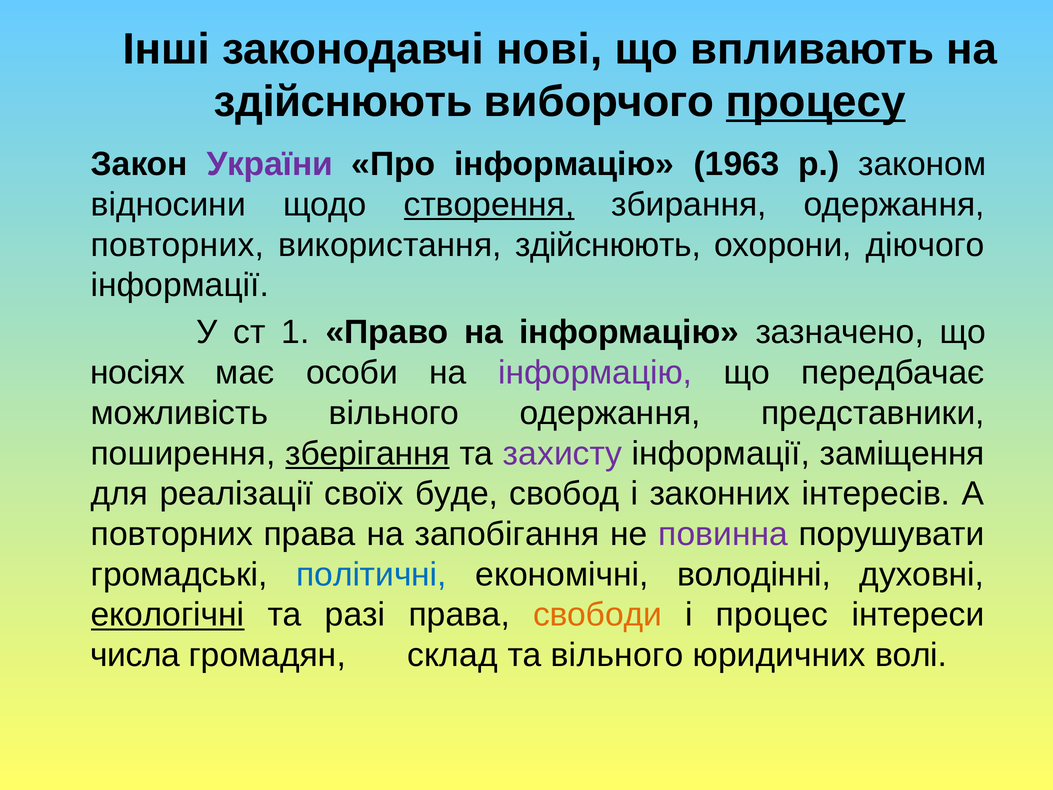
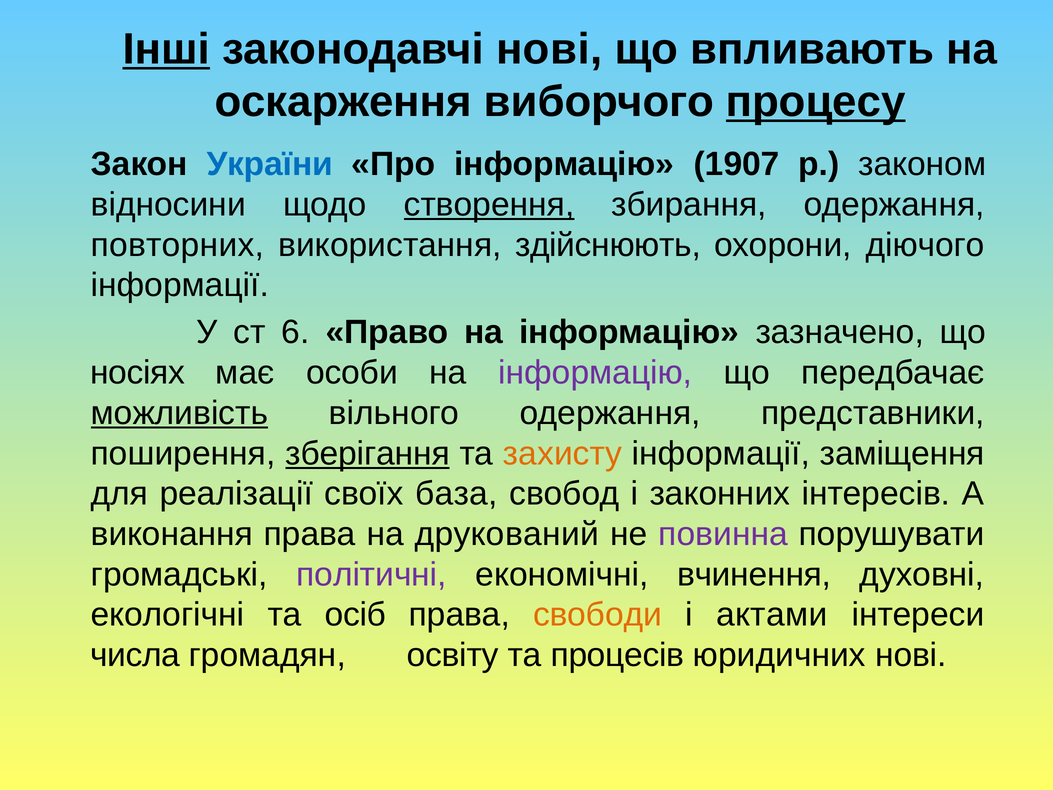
Інші underline: none -> present (166, 49)
здійснюють: здійснюють -> оскарження (343, 102)
України colour: purple -> blue (270, 164)
1963: 1963 -> 1907 (737, 164)
1: 1 -> 6 (295, 332)
можливість underline: none -> present (179, 413)
захисту colour: purple -> orange (563, 453)
буде: буде -> база (456, 494)
повторних: повторних -> виконання (172, 534)
запобігання: запобігання -> друкований (507, 534)
політичні colour: blue -> purple (371, 574)
володінні: володінні -> вчинення (754, 574)
екологічні underline: present -> none (168, 615)
разі: разі -> осіб (355, 615)
процес: процес -> актами (772, 615)
склад: склад -> освіту (453, 655)
та вільного: вільного -> процесів (617, 655)
юридичних волі: волі -> нові (911, 655)
